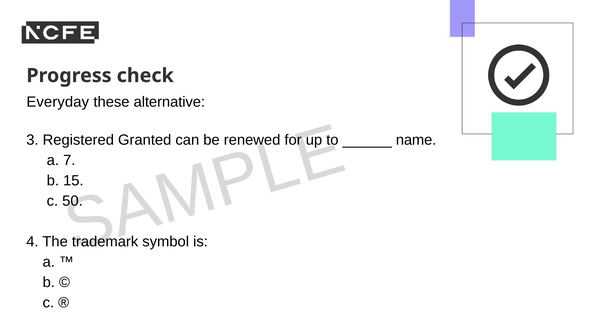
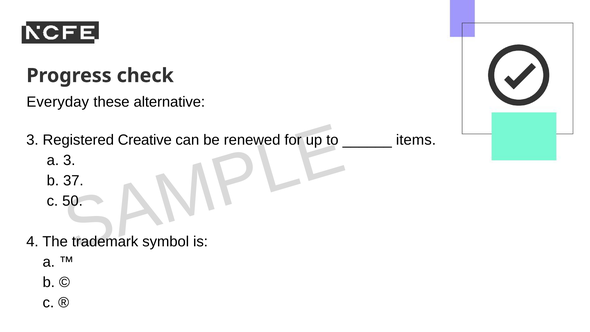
Granted: Granted -> Creative (145, 140)
name: name -> items (416, 140)
a 7: 7 -> 3 (69, 160)
15: 15 -> 37 (73, 181)
